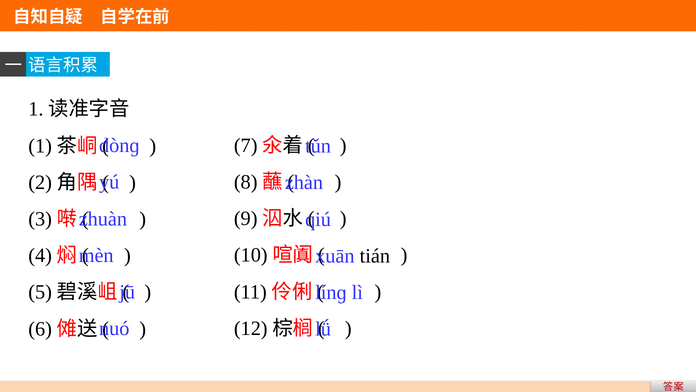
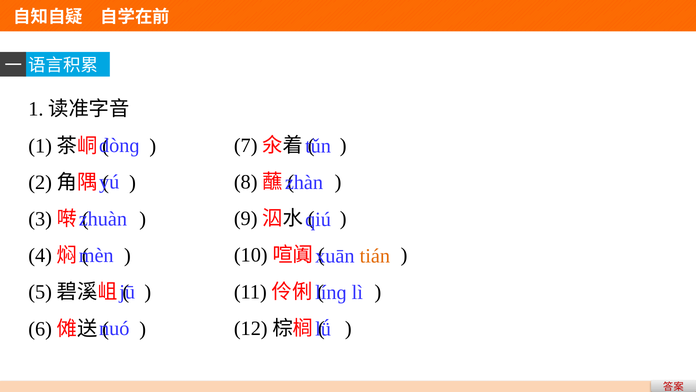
tián colour: black -> orange (375, 256)
